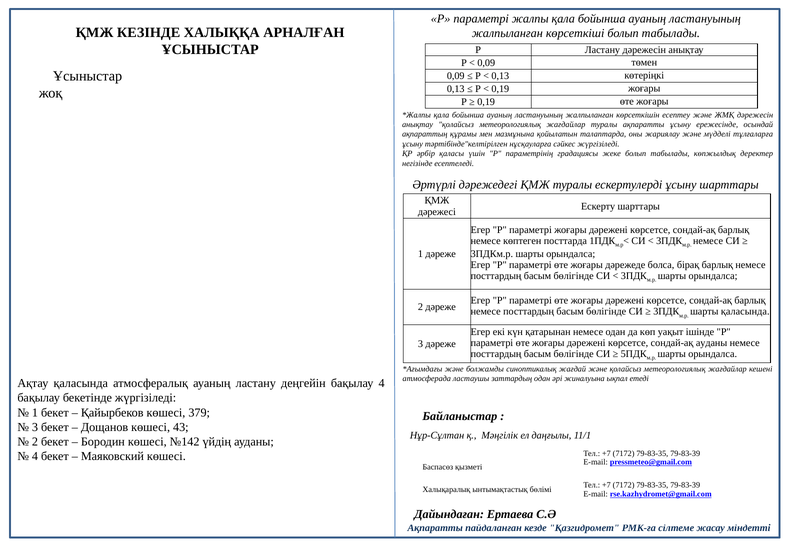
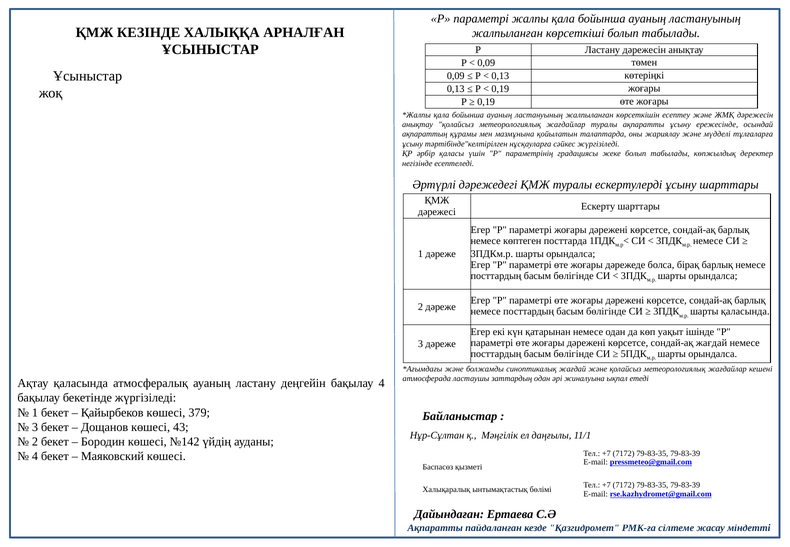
сондай-ақ ауданы: ауданы -> жағдай (711, 343)
